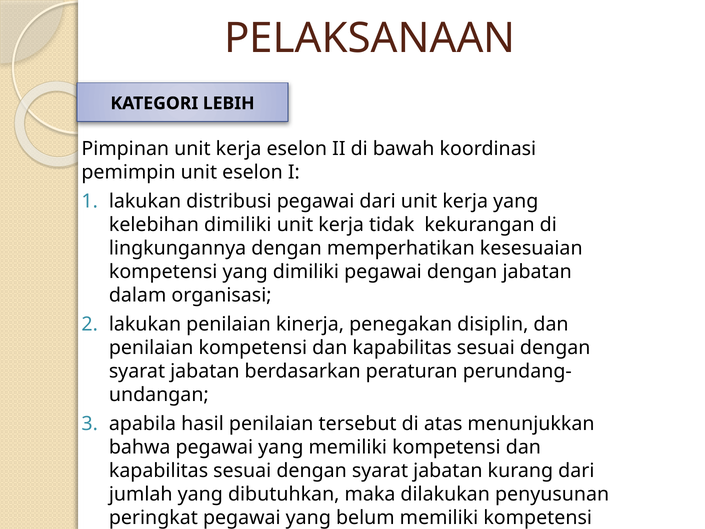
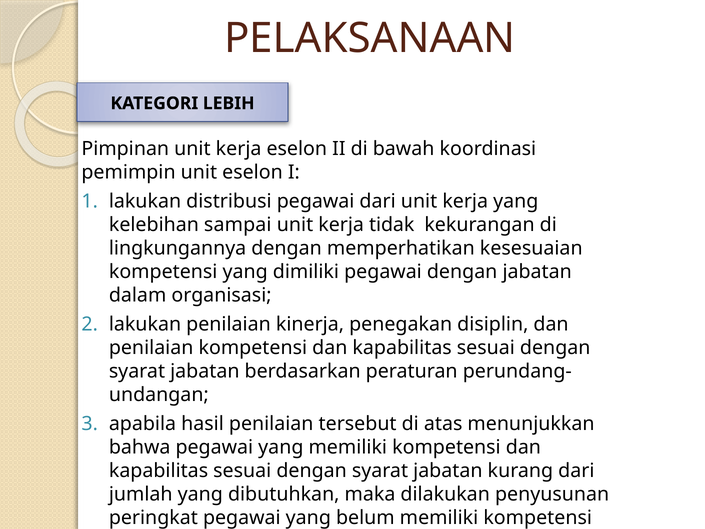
kelebihan dimiliki: dimiliki -> sampai (238, 225)
